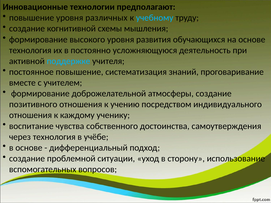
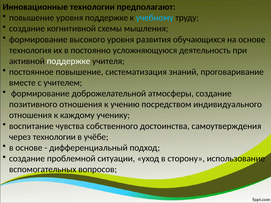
уровня различных: различных -> поддержке (107, 18)
поддержке colour: light blue -> white (68, 61)
через технология: технология -> технологии (54, 137)
